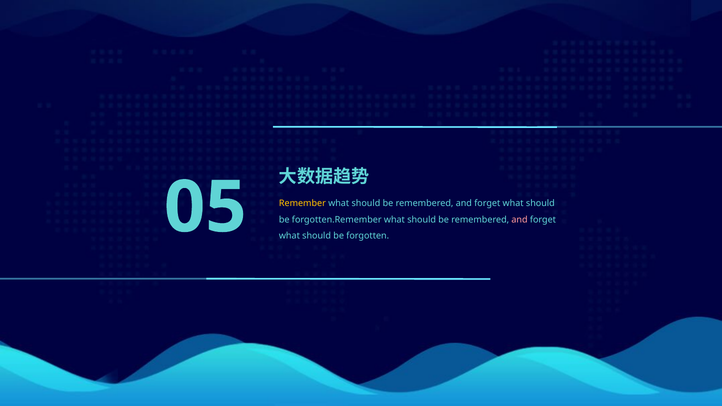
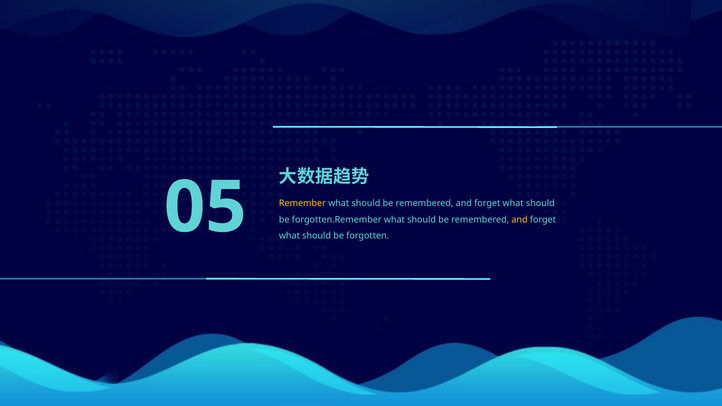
and colour: pink -> yellow (520, 220)
